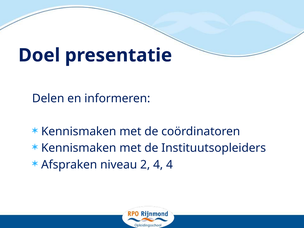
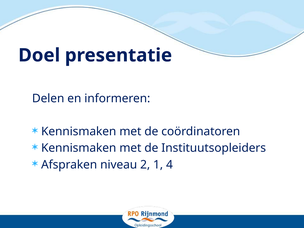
2 4: 4 -> 1 (158, 165)
